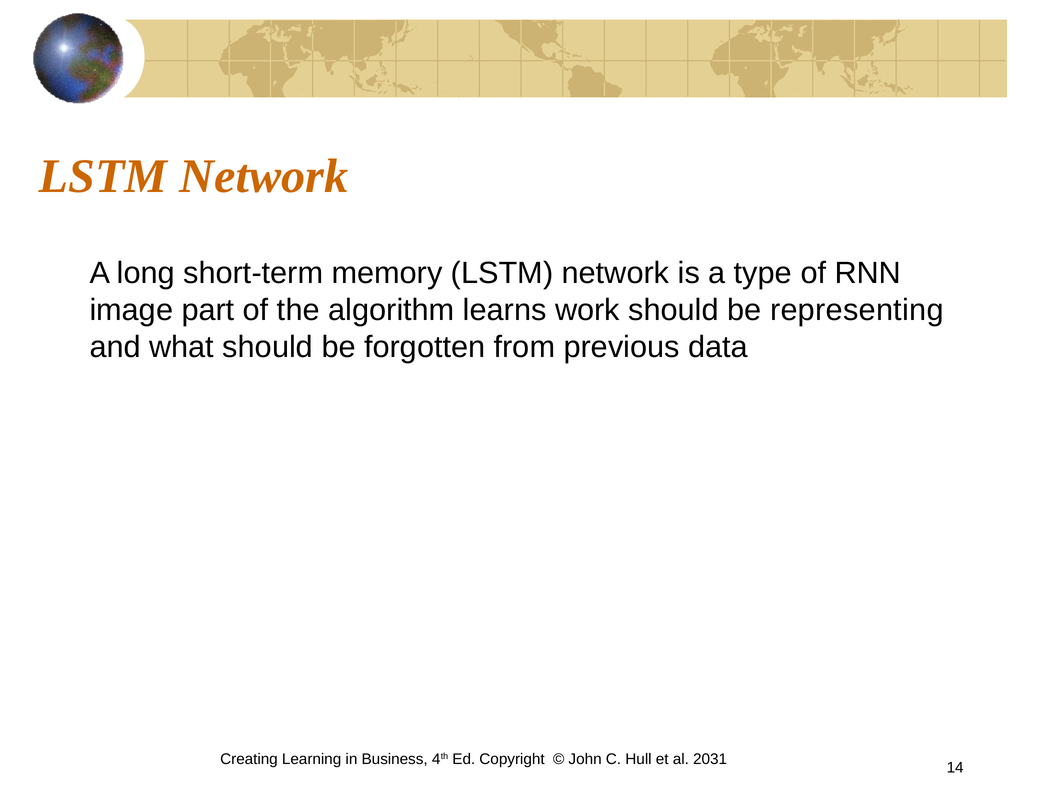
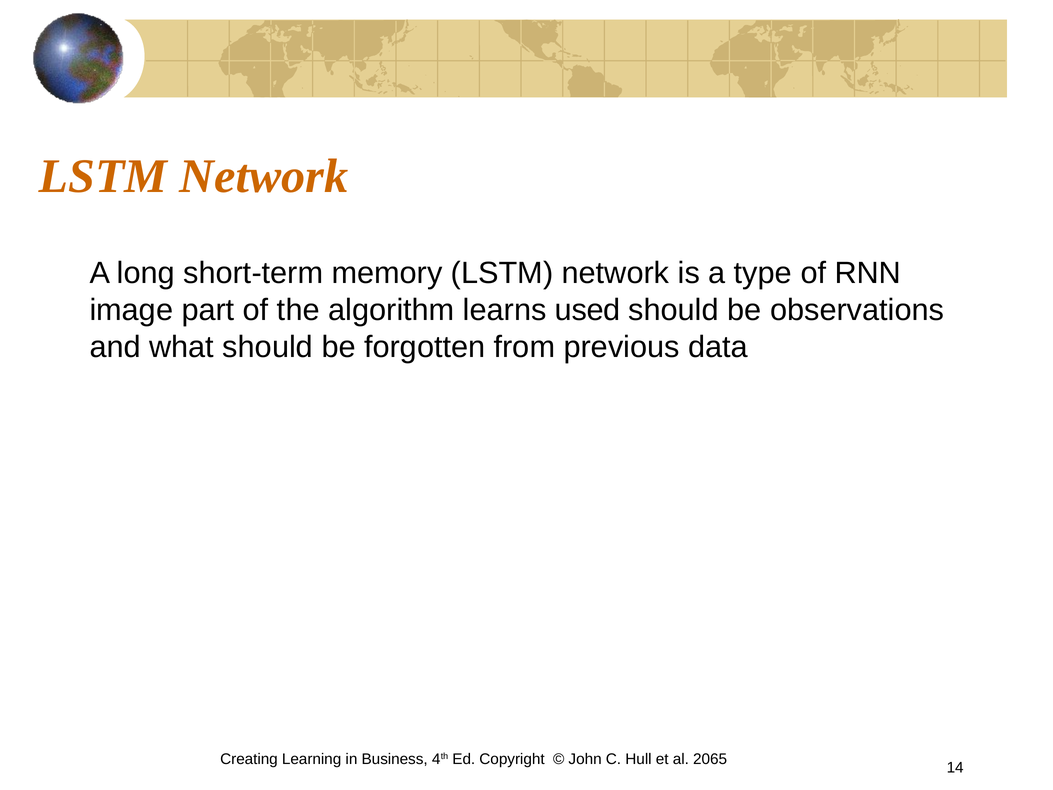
work: work -> used (588, 310)
representing: representing -> observations (857, 310)
2031: 2031 -> 2065 (710, 759)
